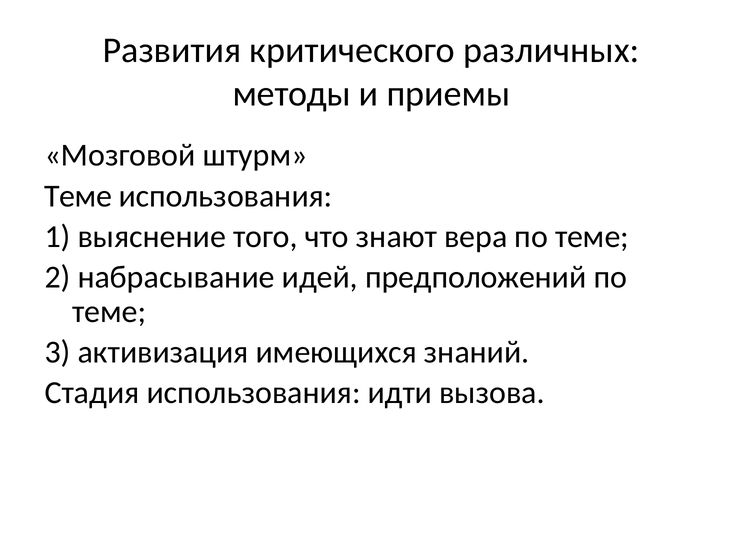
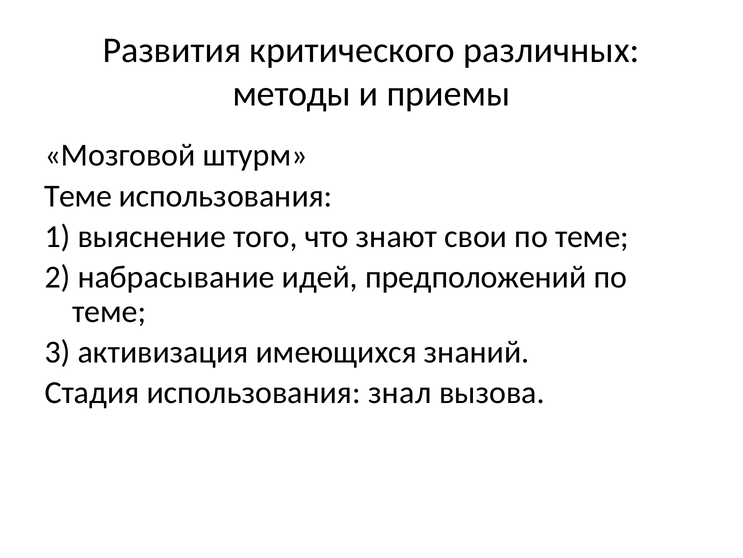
вера: вера -> свои (476, 236)
идти: идти -> знал (400, 392)
